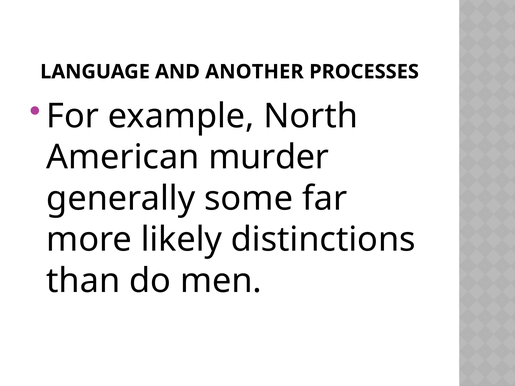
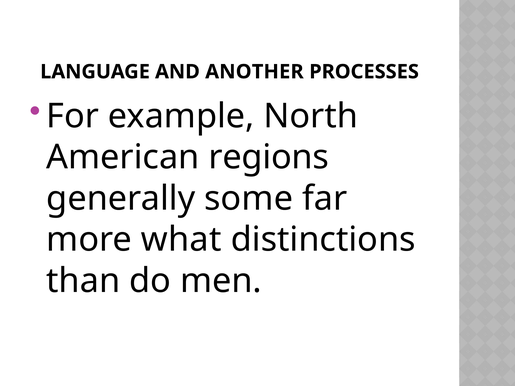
murder: murder -> regions (269, 157)
likely: likely -> what (181, 240)
